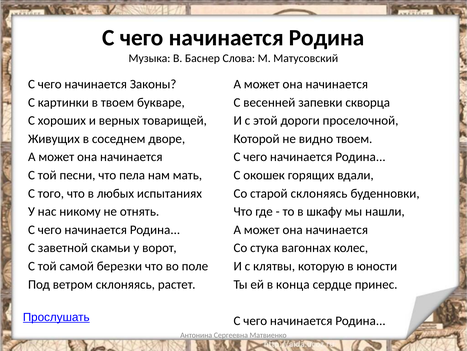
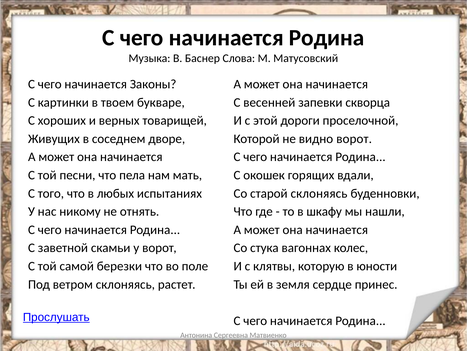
видно твоем: твоем -> ворот (354, 139)
конца: конца -> земля (293, 284)
